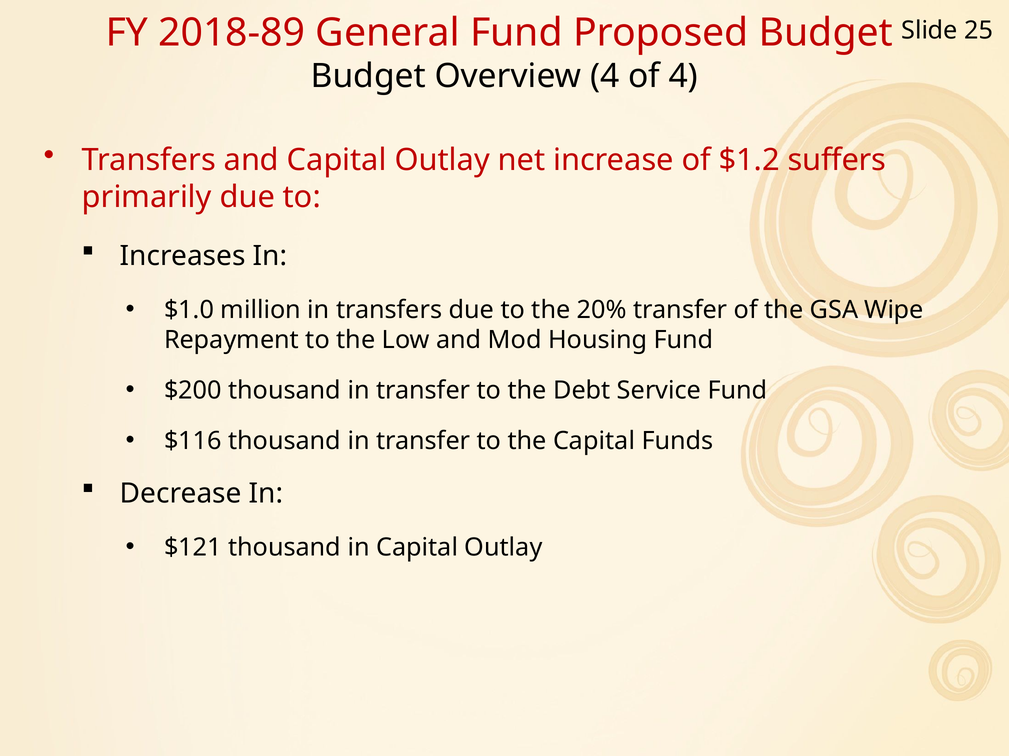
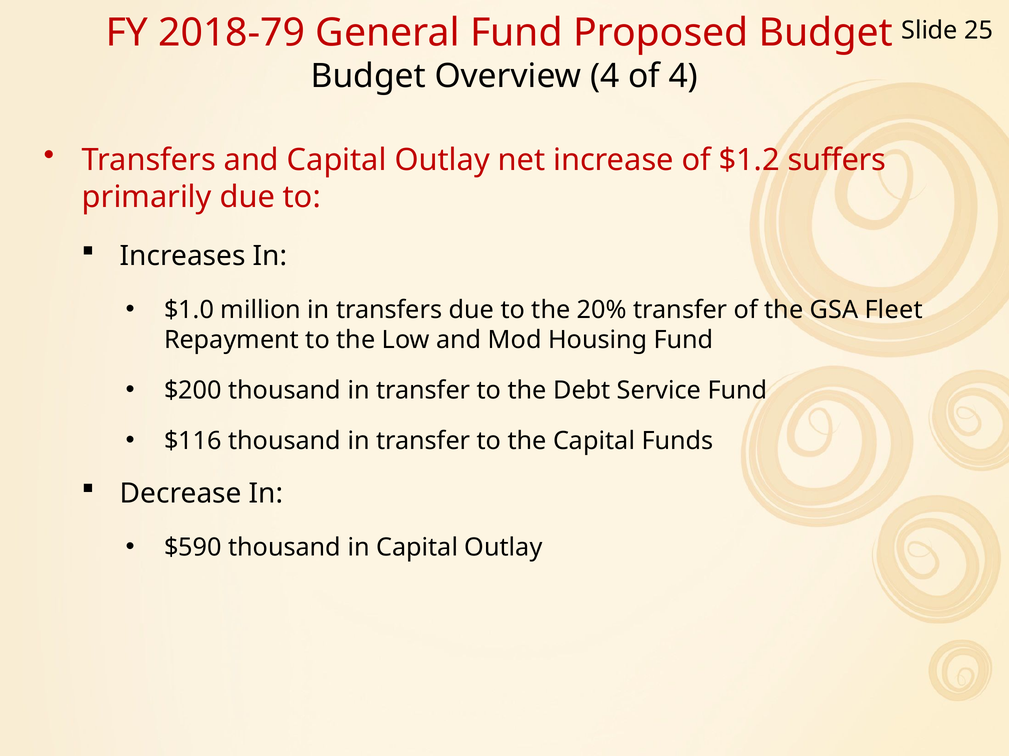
2018-89: 2018-89 -> 2018-79 (232, 33)
Wipe: Wipe -> Fleet (894, 310)
$121: $121 -> $590 (193, 548)
